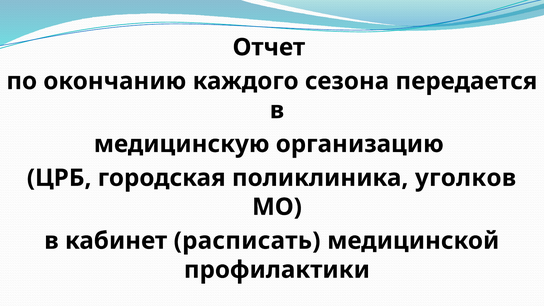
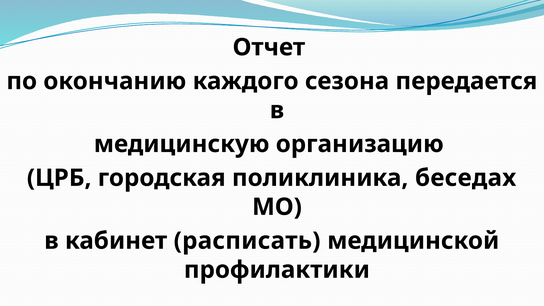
уголков: уголков -> беседах (466, 178)
